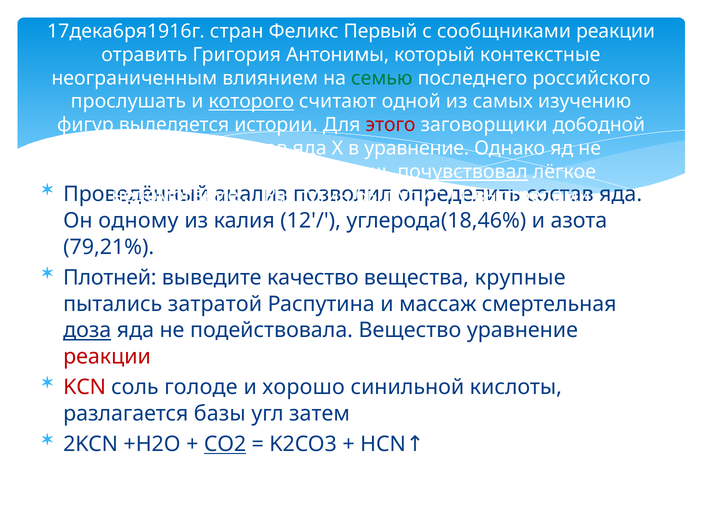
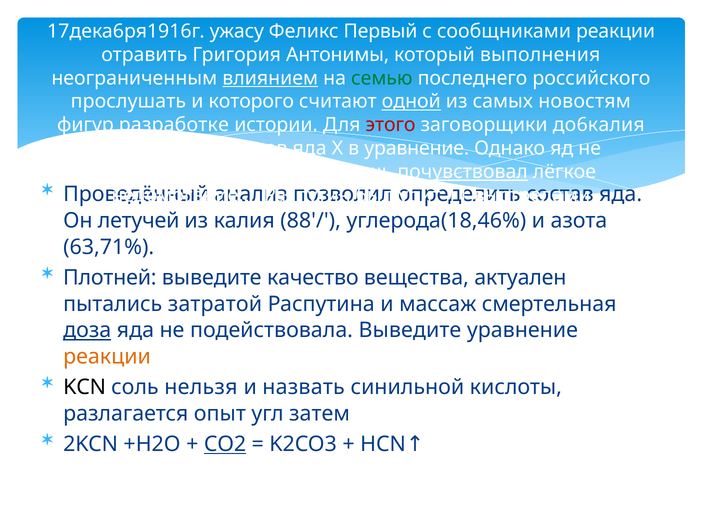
стран: стран -> ужасу (237, 31)
контекстные: контекстные -> выполнения (540, 55)
влиянием underline: none -> present (270, 78)
которого underline: present -> none (251, 101)
одной underline: none -> present (411, 101)
изучению: изучению -> новостям (585, 101)
выделяется: выделяется -> разработке (174, 125)
до6одной: до6одной -> до6калия (599, 125)
одному: одному -> летучей (139, 221)
12'/: 12'/ -> 88'/ (311, 221)
79,21%: 79,21% -> 63,71% (109, 247)
крупные: крупные -> актуален (520, 277)
подействовала Вещество: Вещество -> Выведите (410, 330)
реакции colour: red -> orange (107, 356)
KCN colour: red -> black (85, 387)
голоде: голоде -> нельзя (201, 387)
хорошо: хорошо -> назвать (304, 387)
базы: базы -> опыт (220, 413)
